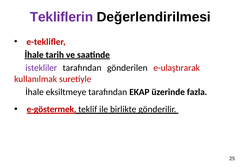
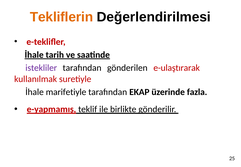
Tekliflerin colour: purple -> orange (61, 17)
eksiltmeye: eksiltmeye -> marifetiyle (66, 92)
e-göstermek: e-göstermek -> e-yapmamış (51, 109)
